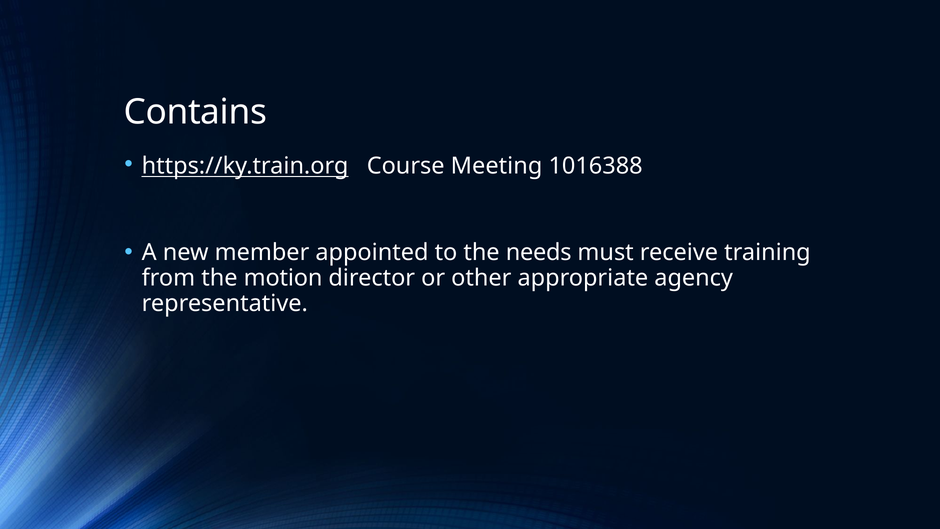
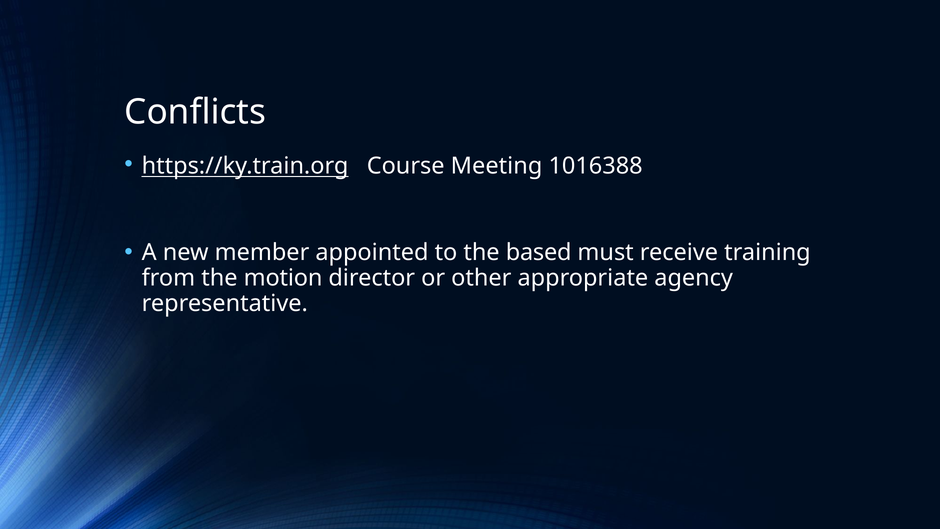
Contains: Contains -> Conflicts (195, 112)
needs: needs -> based (539, 253)
